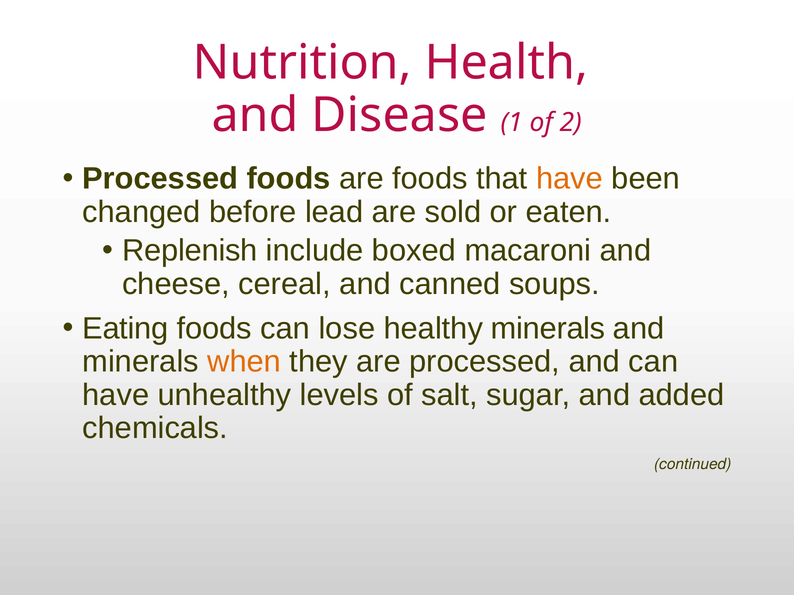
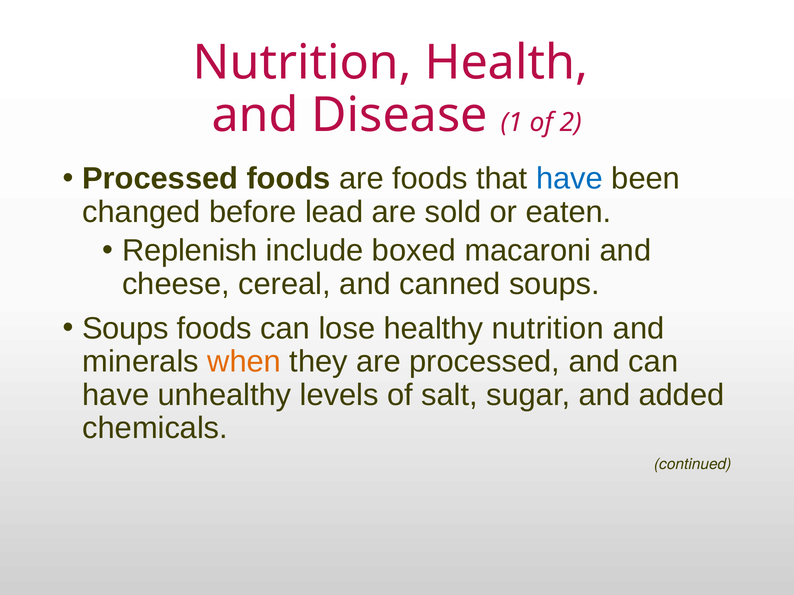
have colour: orange -> blue (570, 179)
Eating: Eating -> Soups (125, 329)
healthy minerals: minerals -> nutrition (548, 329)
